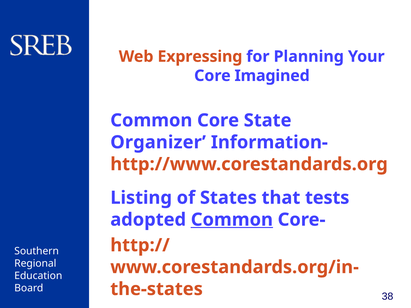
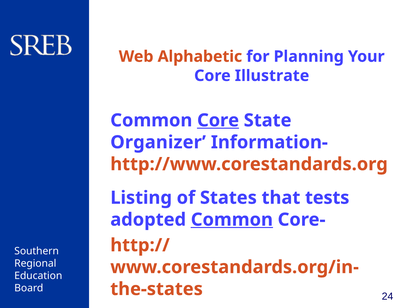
Expressing: Expressing -> Alphabetic (200, 57)
Imagined: Imagined -> Illustrate (272, 76)
Core underline: none -> present (218, 120)
38: 38 -> 24 (388, 297)
